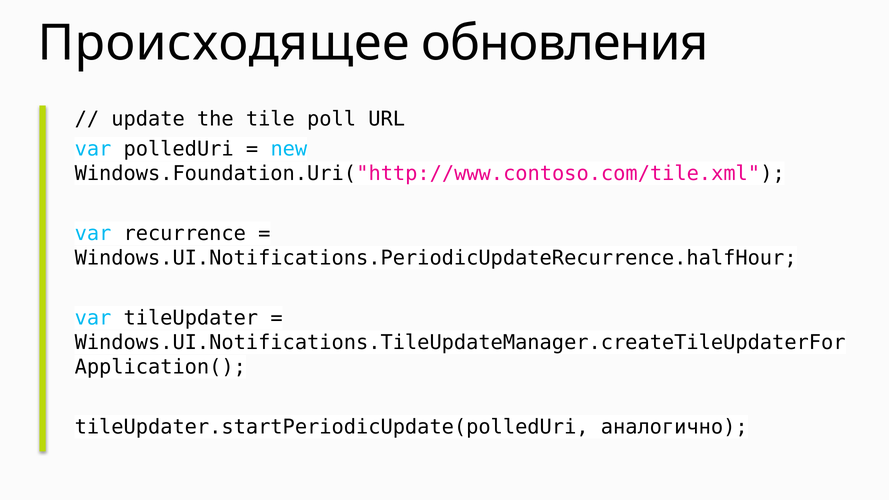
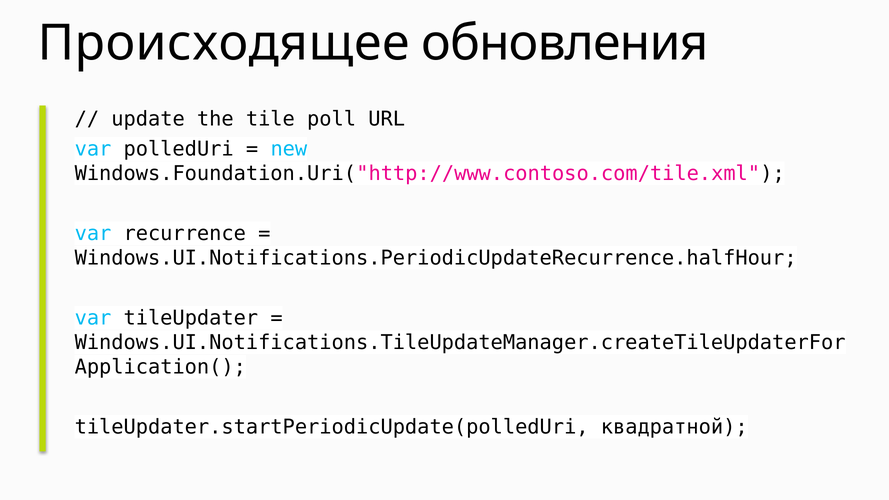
аналогично: аналогично -> квадратной (674, 427)
